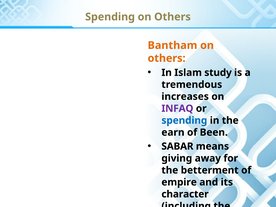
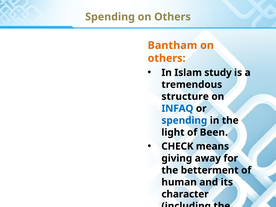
increases: increases -> structure (185, 97)
INFAQ colour: purple -> blue (177, 108)
earn: earn -> light (173, 132)
SABAR: SABAR -> CHECK (177, 146)
empire: empire -> human (179, 182)
